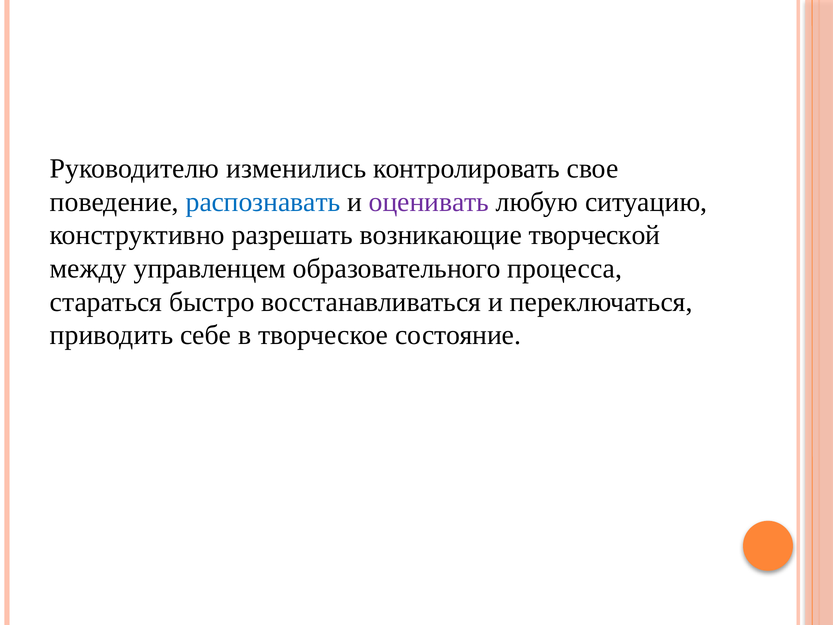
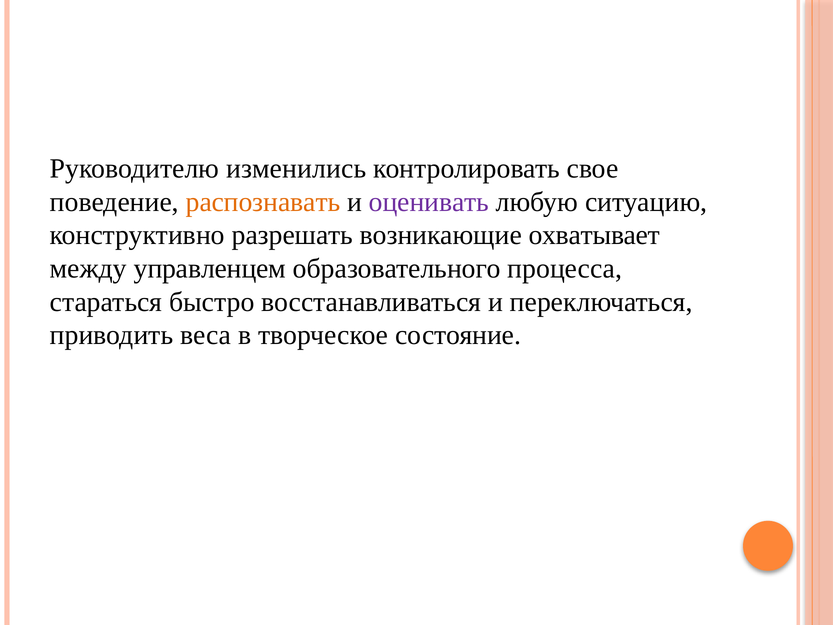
распознавать colour: blue -> orange (263, 202)
творческой: творческой -> охватывает (594, 235)
себе: себе -> веса (206, 335)
